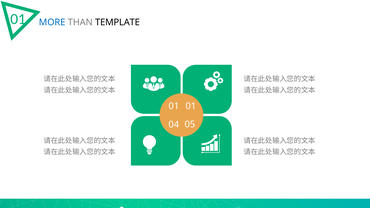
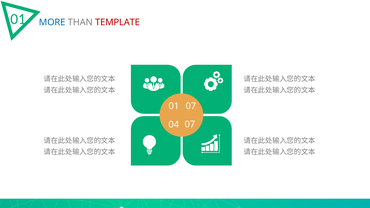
TEMPLATE colour: black -> red (117, 22)
01 01: 01 -> 07 (191, 106)
04 05: 05 -> 07 (190, 124)
